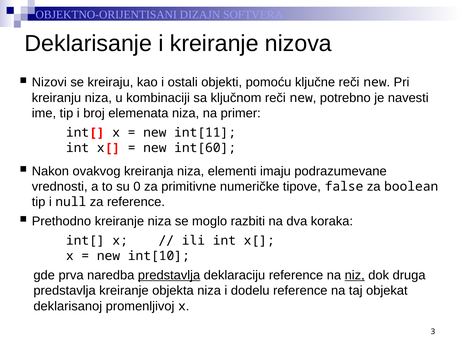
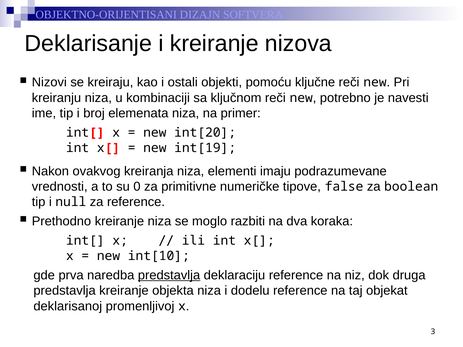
int[11: int[11 -> int[20 (205, 133)
int[60: int[60 -> int[19 (205, 148)
niz underline: present -> none (355, 275)
